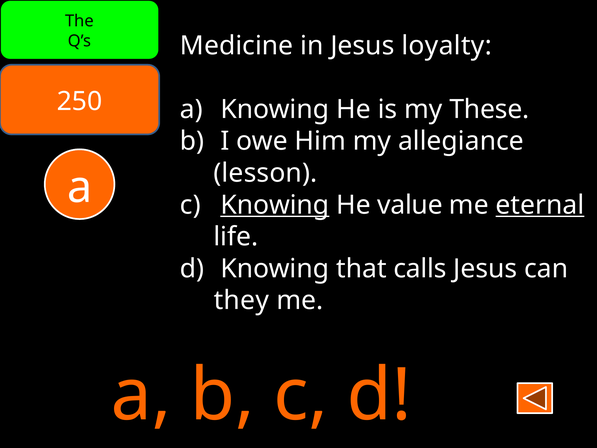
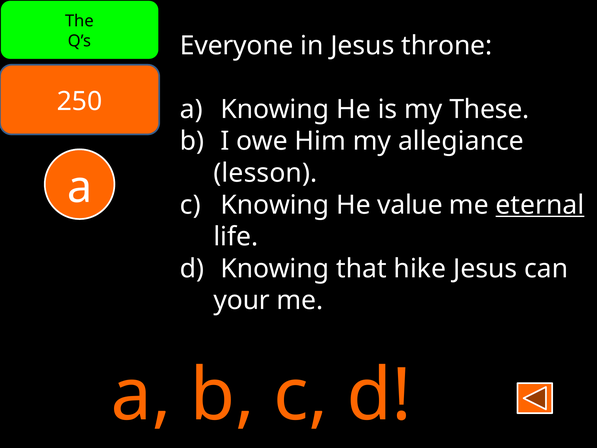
Medicine: Medicine -> Everyone (237, 46)
loyalty: loyalty -> throne (447, 46)
Knowing underline: present -> none (275, 205)
calls: calls -> hike (420, 268)
they: they -> your (242, 300)
